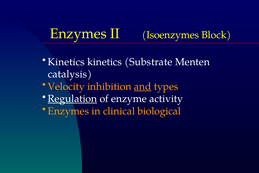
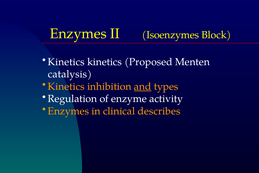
Substrate: Substrate -> Proposed (148, 62)
Velocity: Velocity -> Kinetics (66, 86)
Regulation underline: present -> none (72, 99)
biological: biological -> describes (159, 111)
